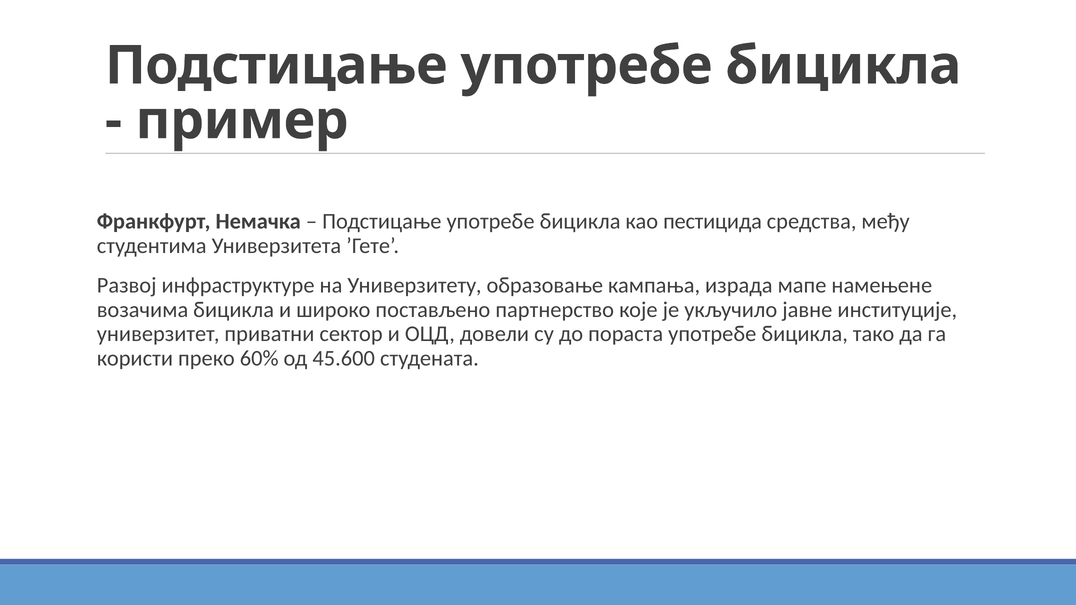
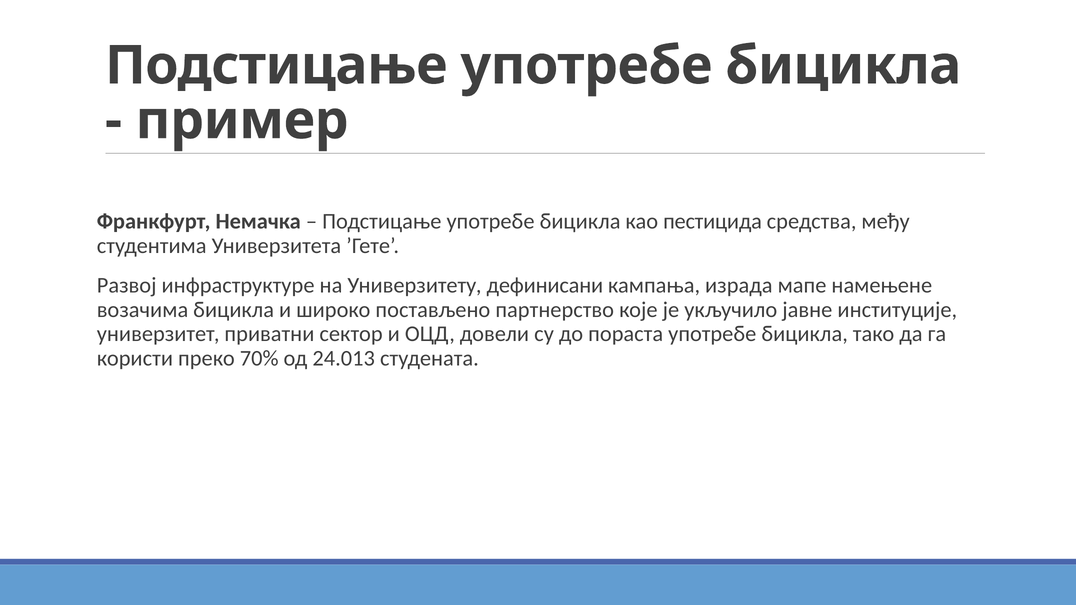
образовање: образовање -> дефинисани (545, 286)
60%: 60% -> 70% (259, 358)
45.600: 45.600 -> 24.013 (344, 358)
